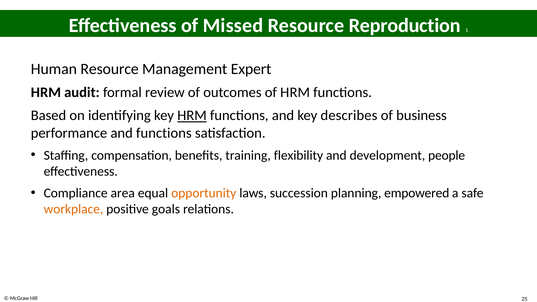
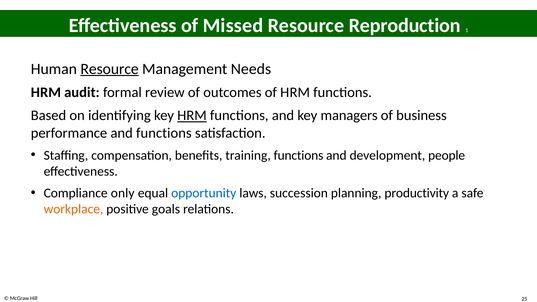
Resource underline: none -> present (110, 69)
Expert: Expert -> Needs (251, 69)
describes: describes -> managers (349, 116)
training flexibility: flexibility -> functions (298, 155)
area: area -> only (123, 193)
opportunity colour: orange -> blue (204, 193)
empowered: empowered -> productivity (417, 193)
